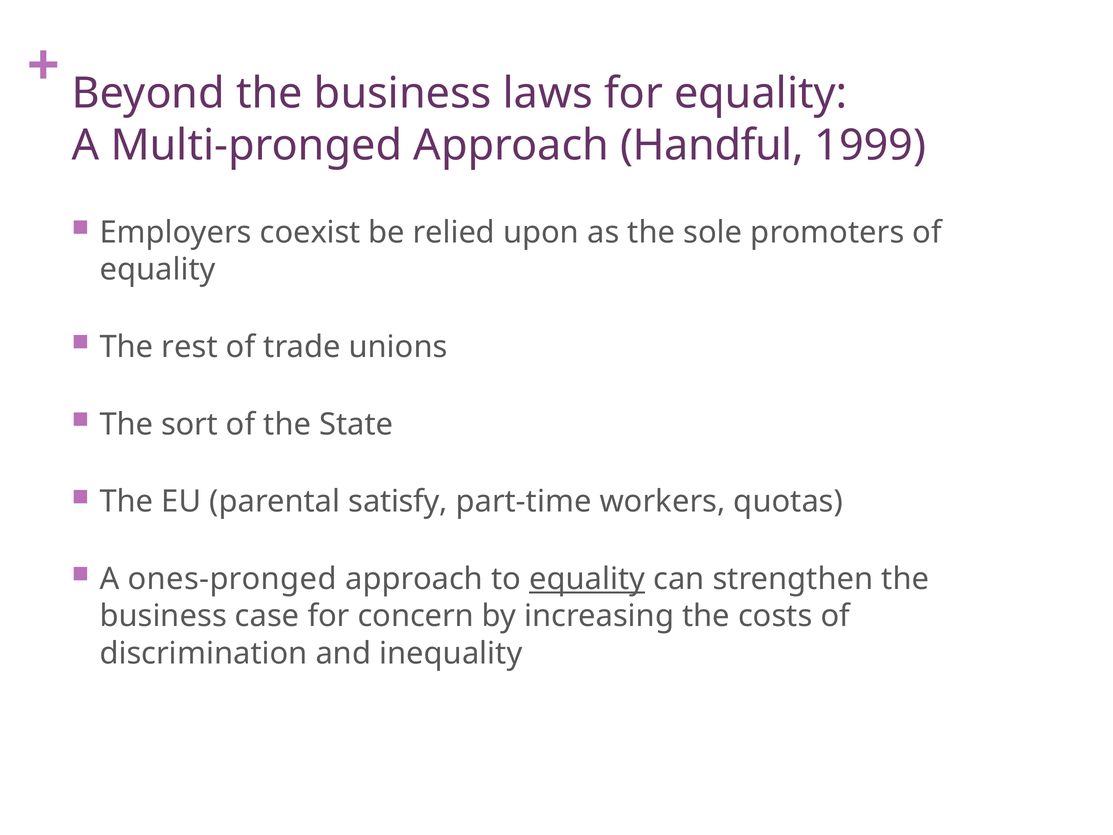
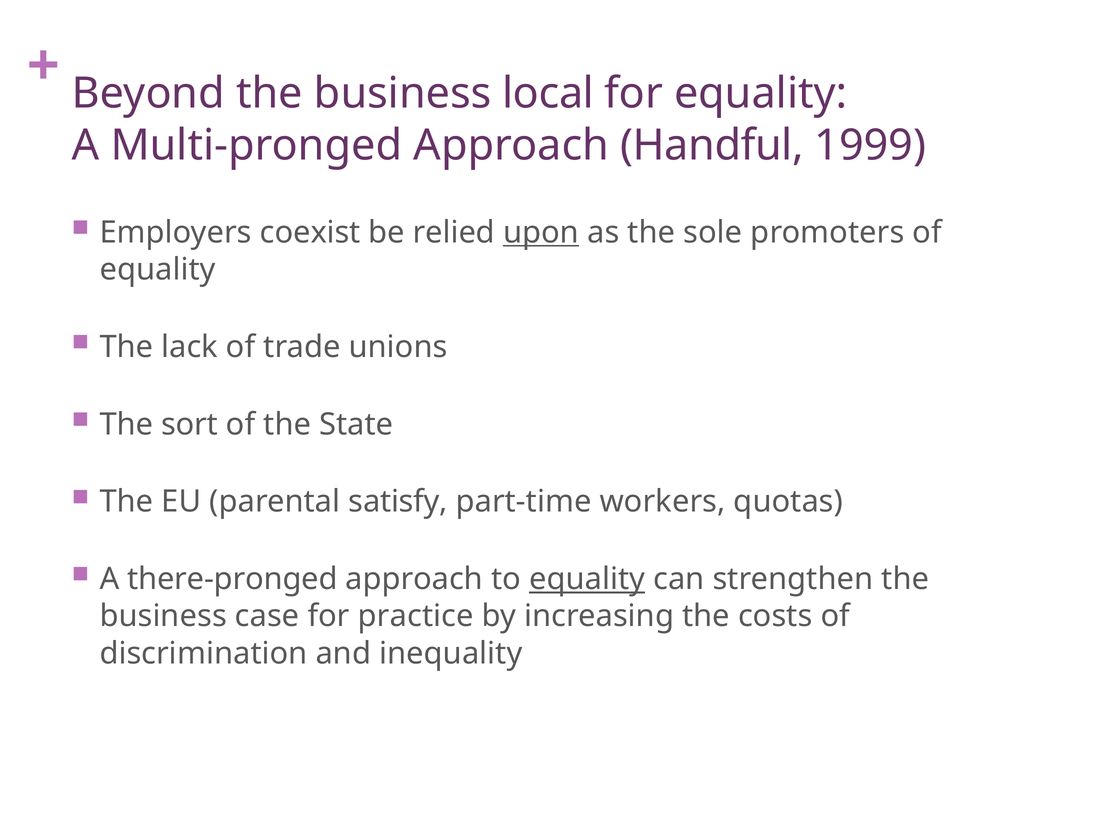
laws: laws -> local (548, 94)
upon underline: none -> present (541, 232)
rest: rest -> lack (190, 347)
ones-pronged: ones-pronged -> there-pronged (233, 579)
concern: concern -> practice (416, 616)
